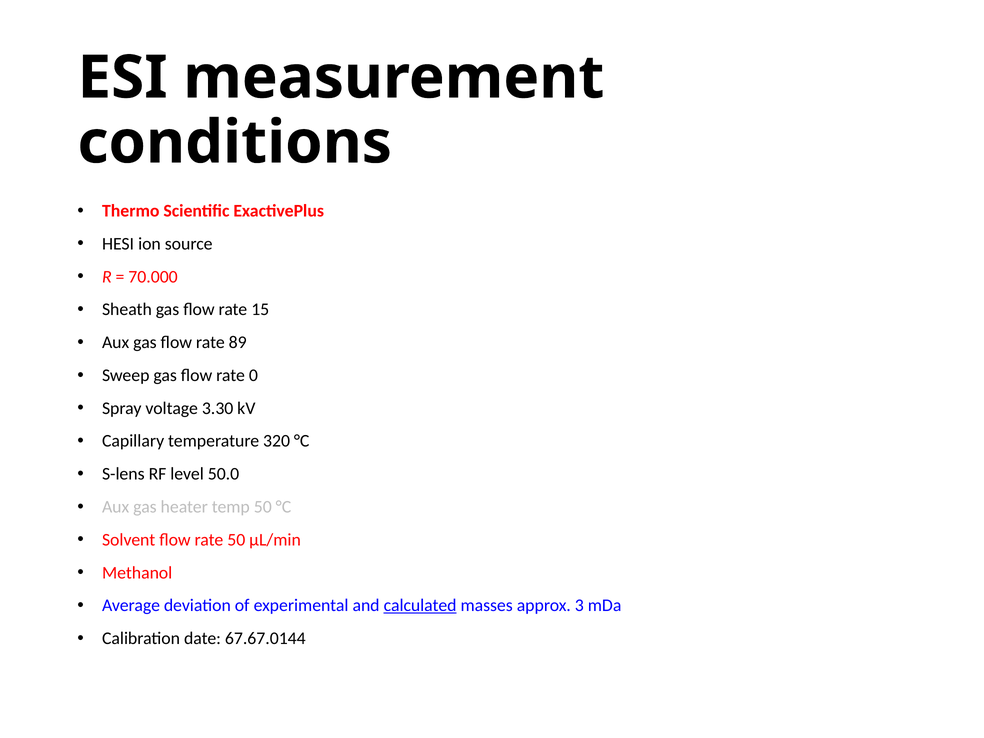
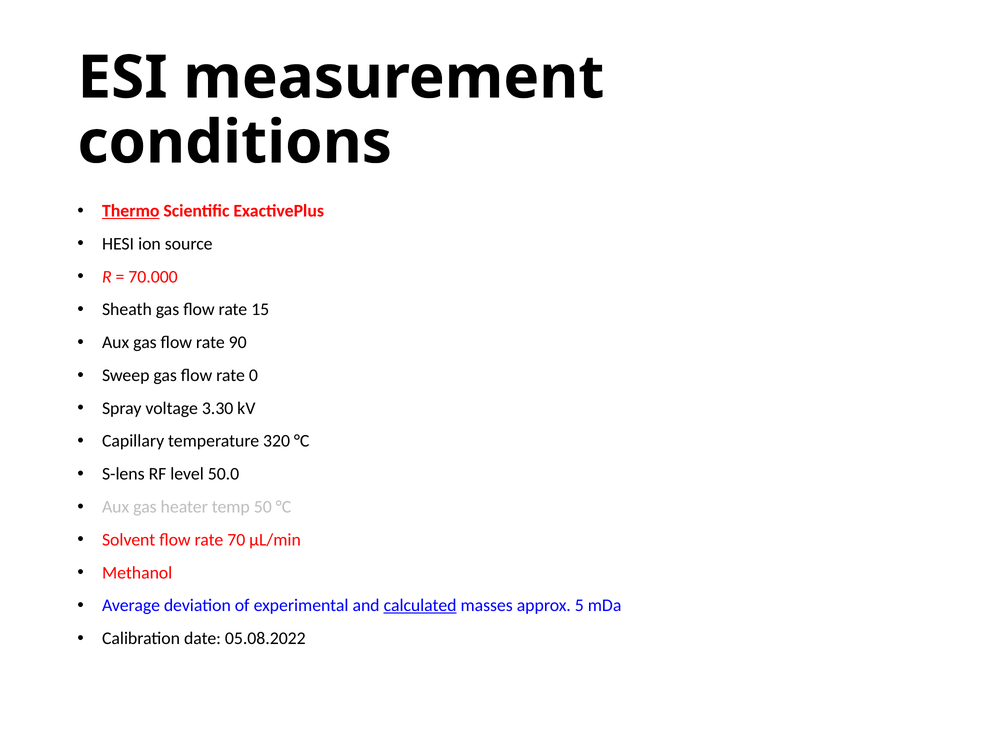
Thermo underline: none -> present (131, 211)
89: 89 -> 90 (238, 342)
rate 50: 50 -> 70 (236, 540)
3: 3 -> 5 (579, 606)
67.67.0144: 67.67.0144 -> 05.08.2022 (265, 638)
